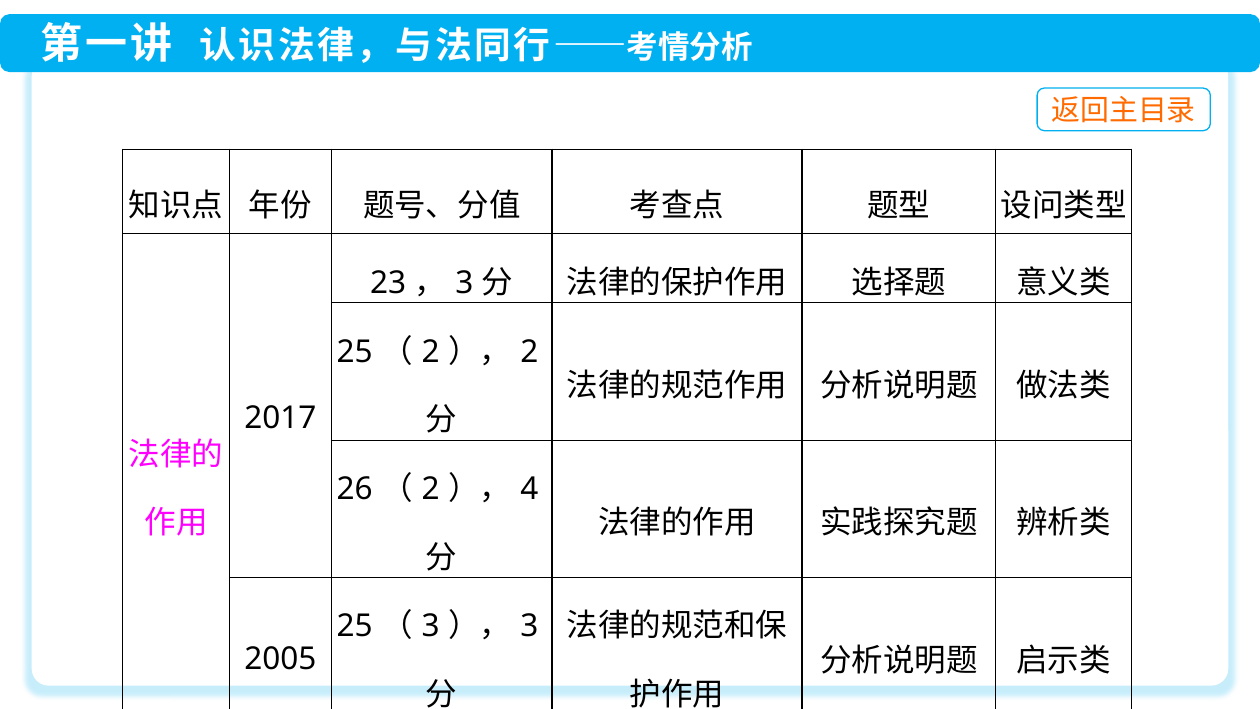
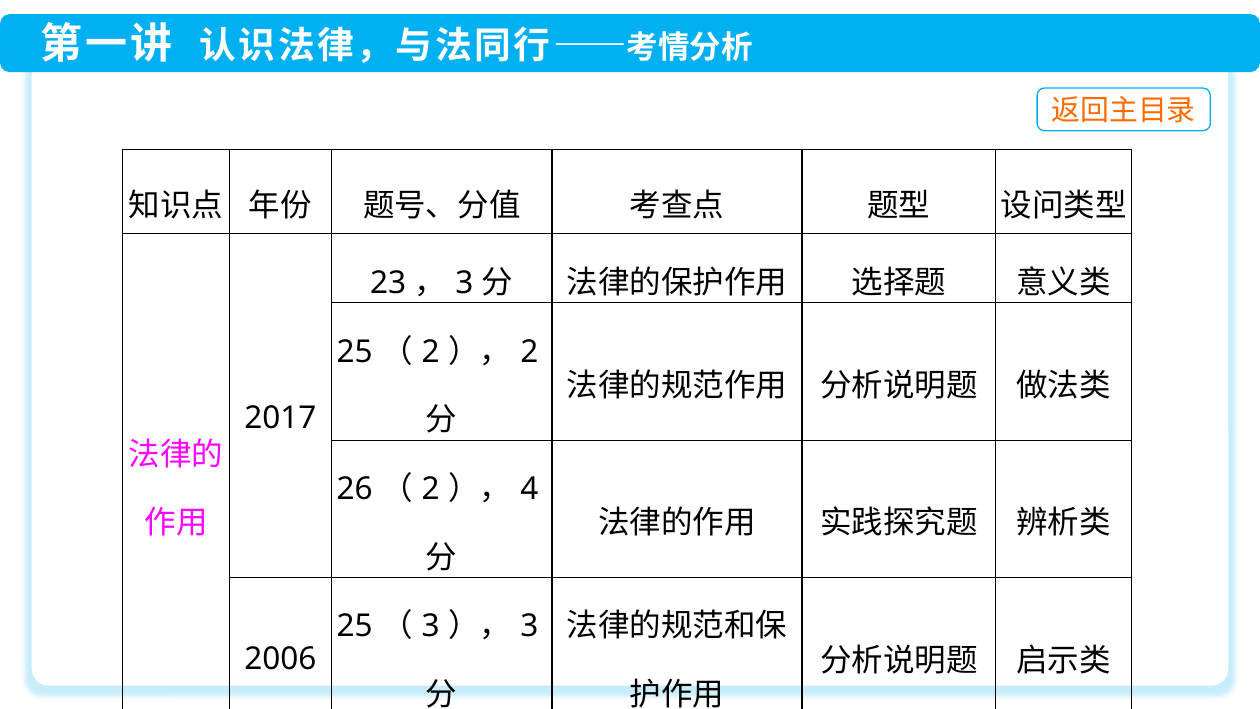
2005: 2005 -> 2006 (280, 658)
